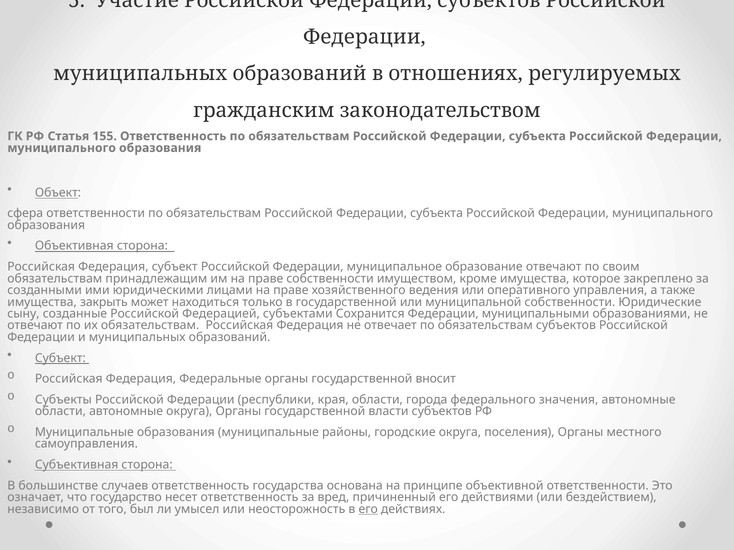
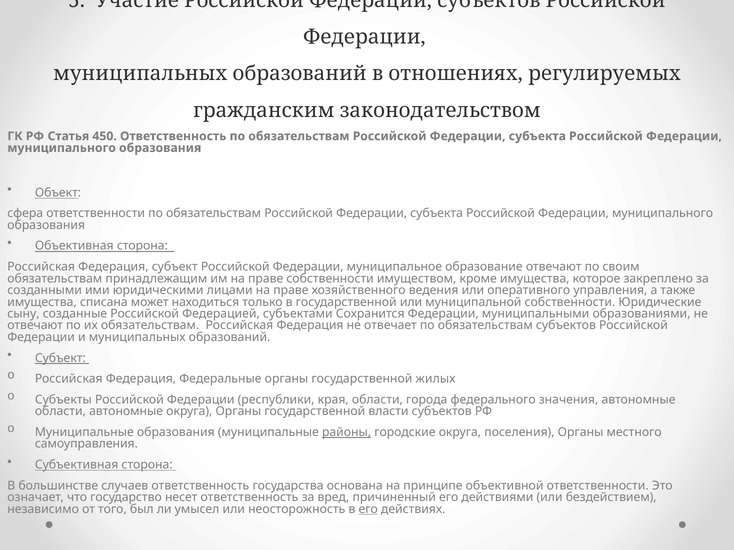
155: 155 -> 450 (105, 136)
закрыть: закрыть -> списана (104, 302)
вносит: вносит -> жилых (436, 379)
районы underline: none -> present (347, 433)
